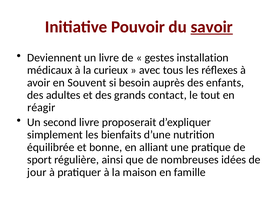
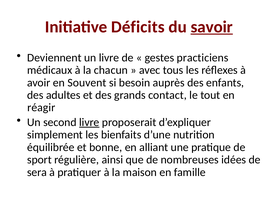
Pouvoir: Pouvoir -> Déficits (138, 27)
installation: installation -> practiciens (203, 58)
curieux: curieux -> chacun (111, 70)
livre underline: none -> present (89, 123)
jour: jour -> sera (37, 173)
